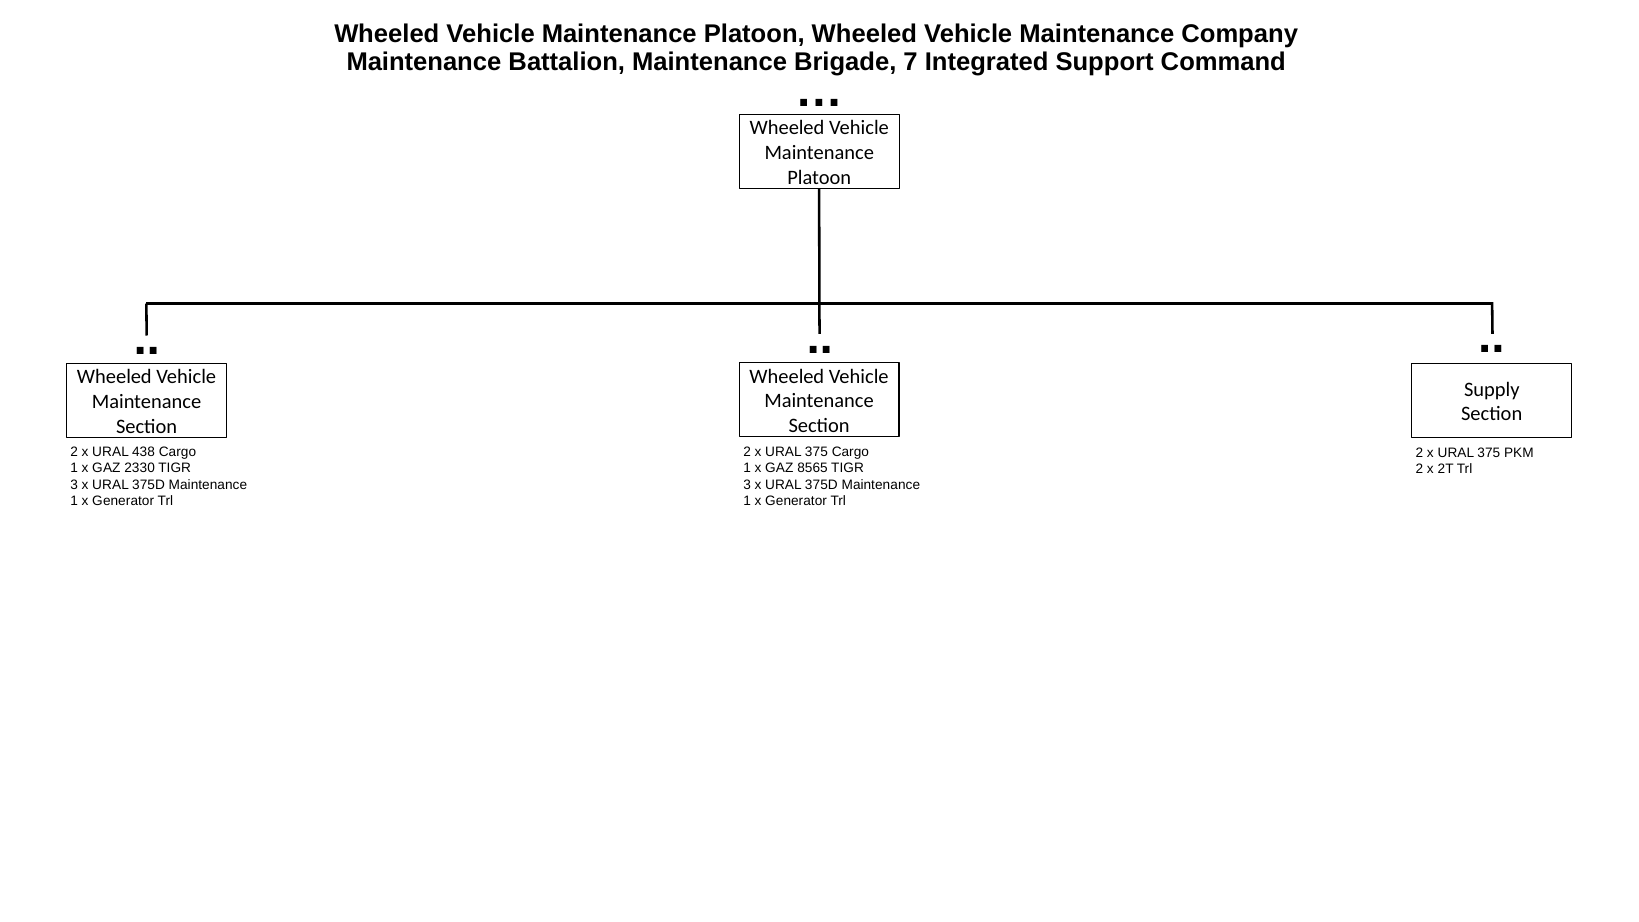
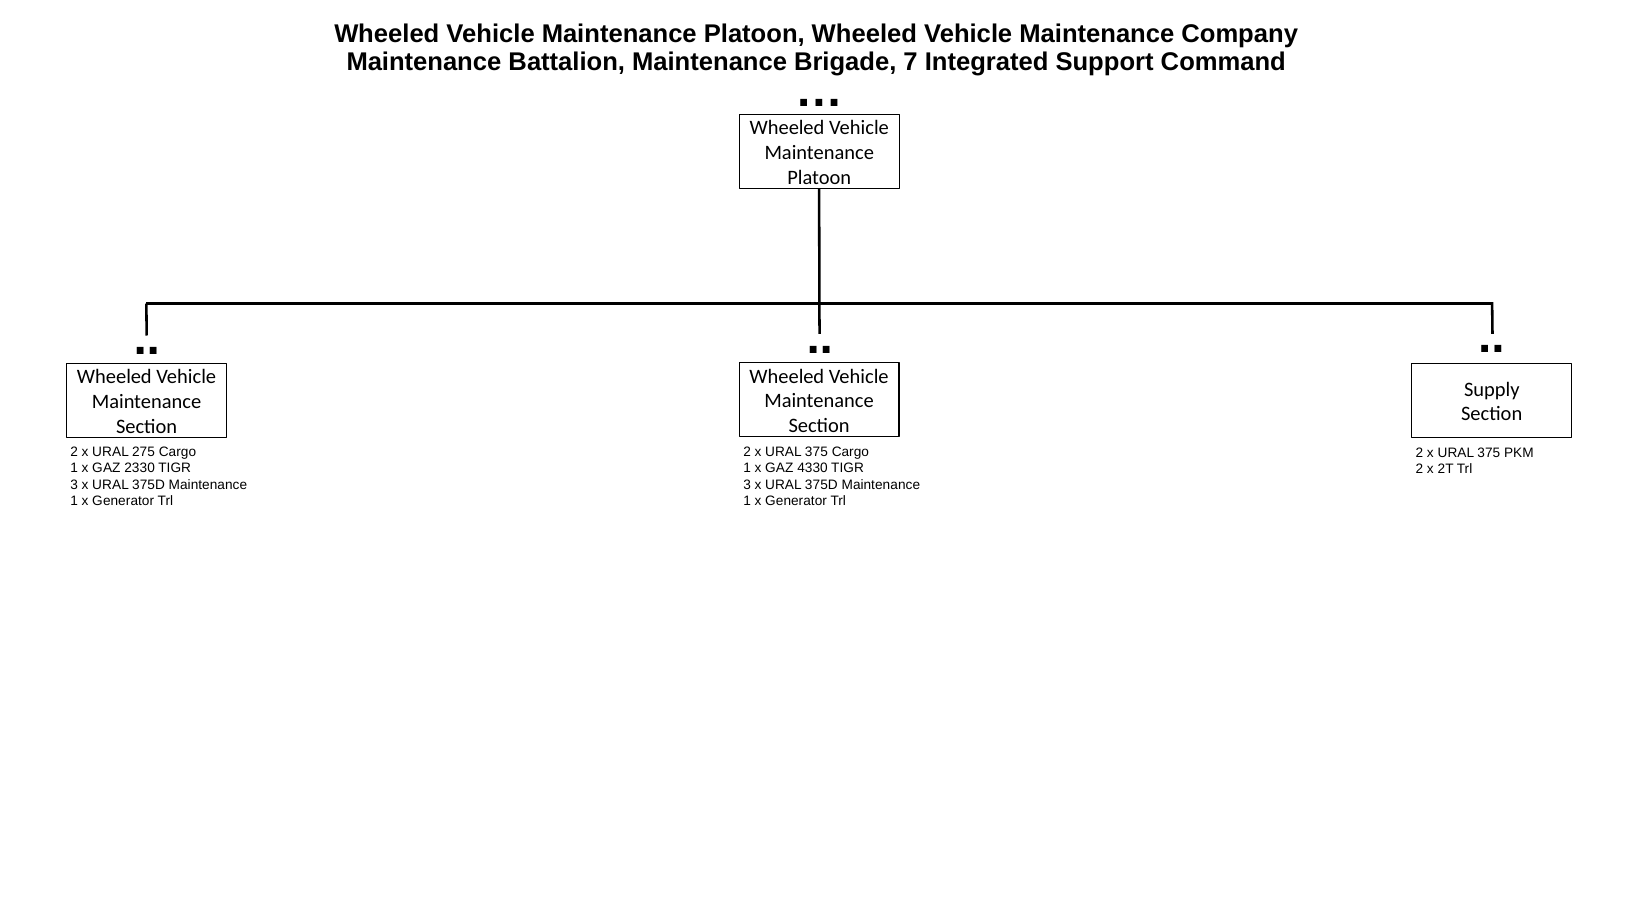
438: 438 -> 275 (144, 452)
8565: 8565 -> 4330 (812, 468)
